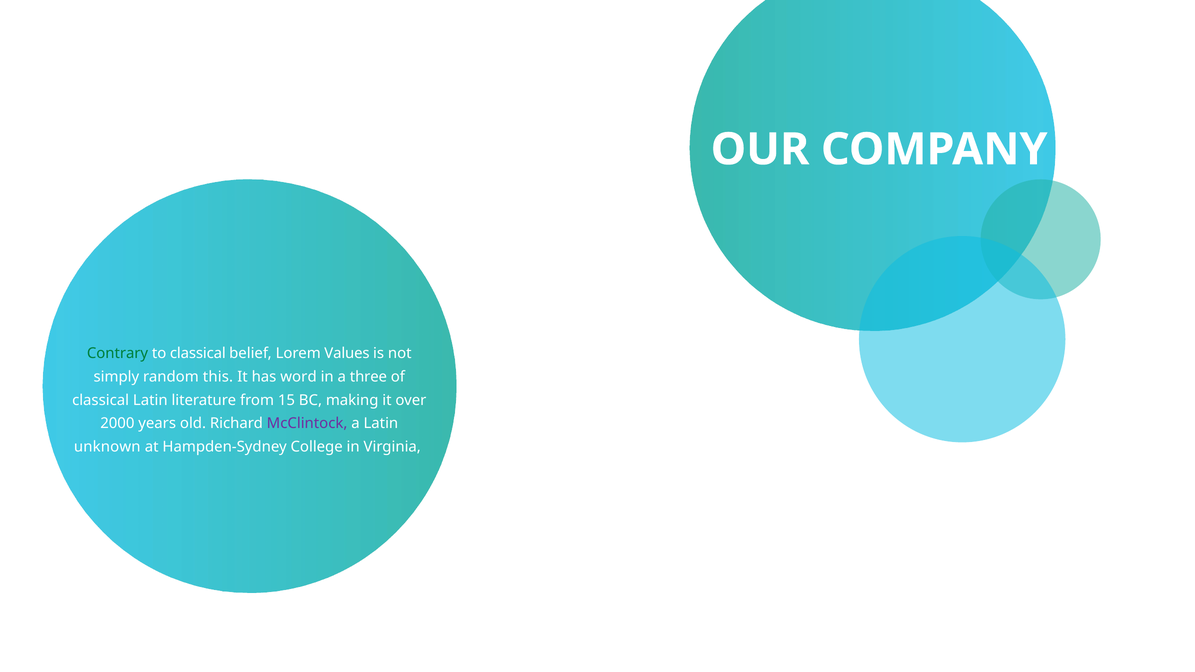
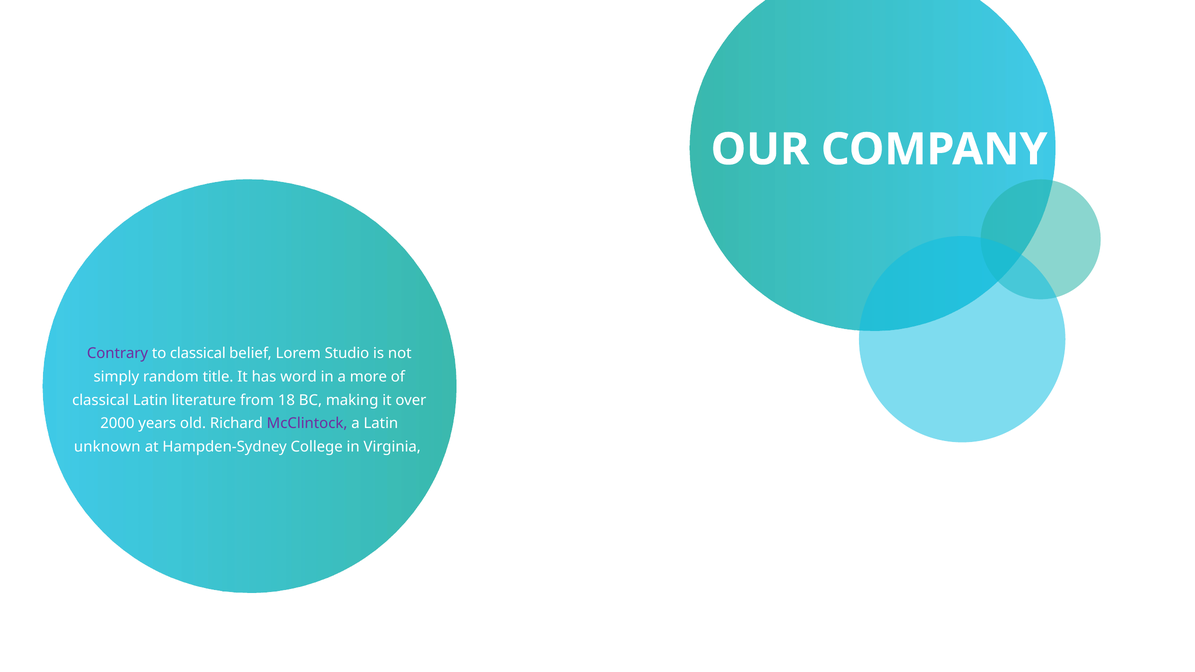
Contrary colour: green -> purple (118, 354)
Values: Values -> Studio (347, 354)
this: this -> title (218, 377)
three: three -> more (368, 377)
15: 15 -> 18 (286, 400)
